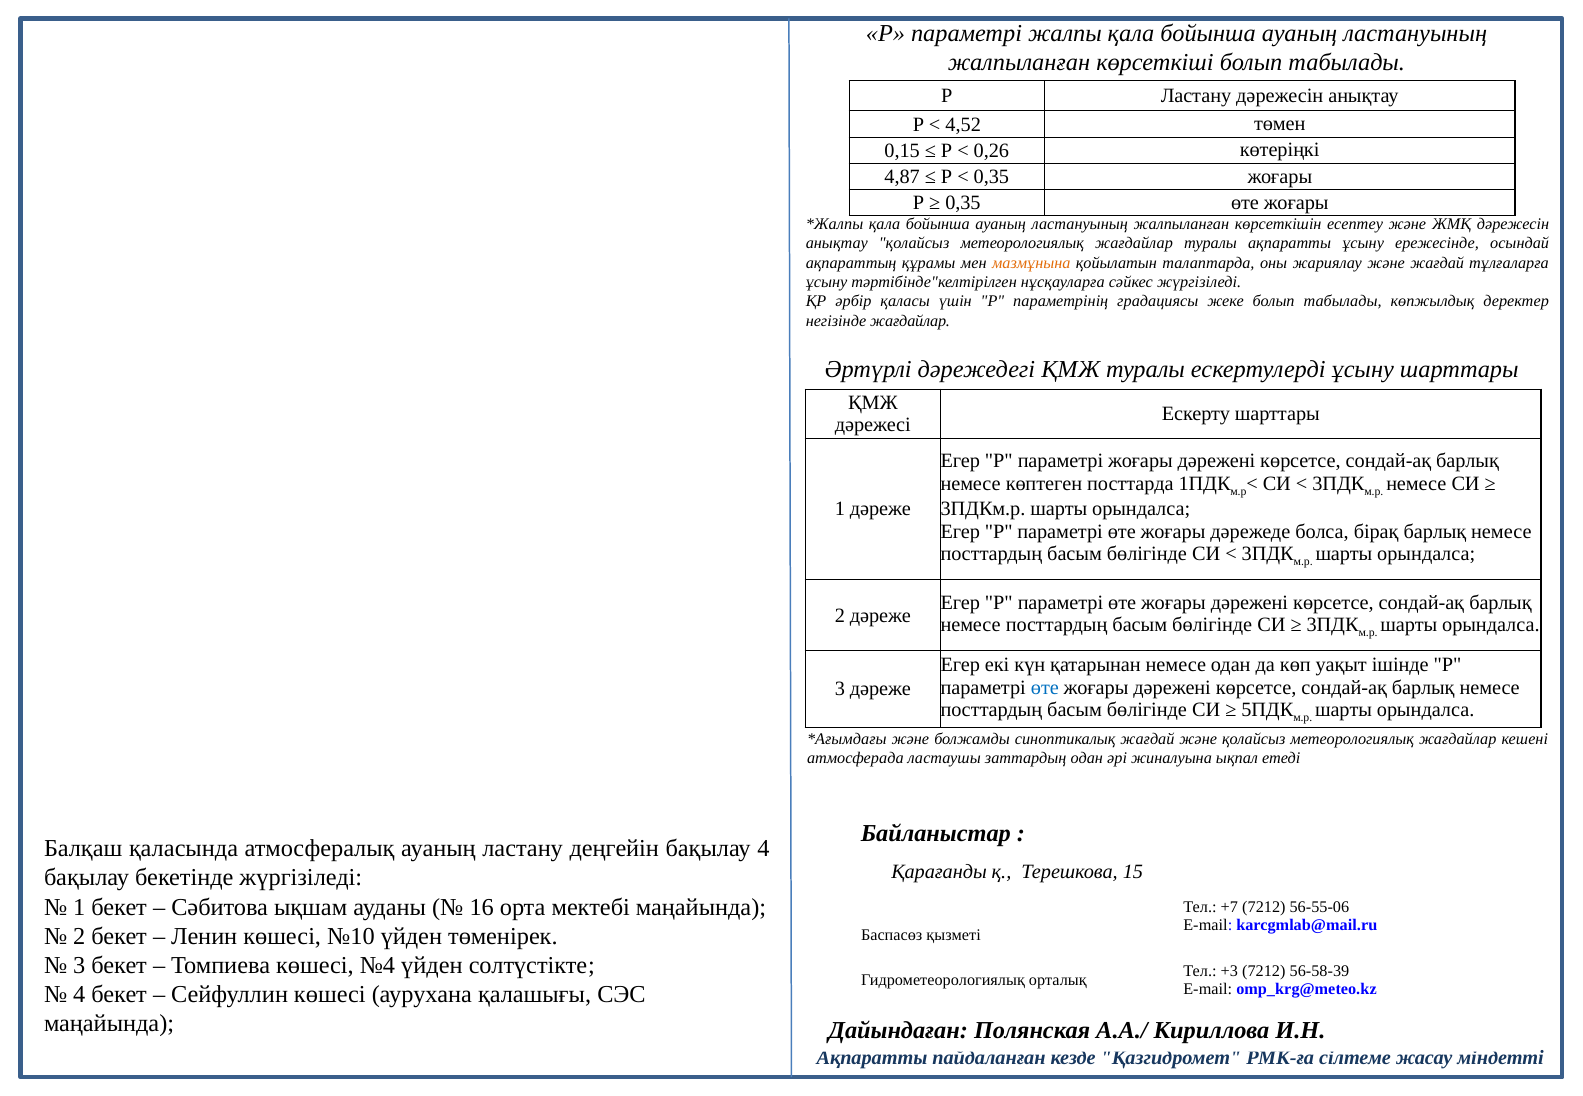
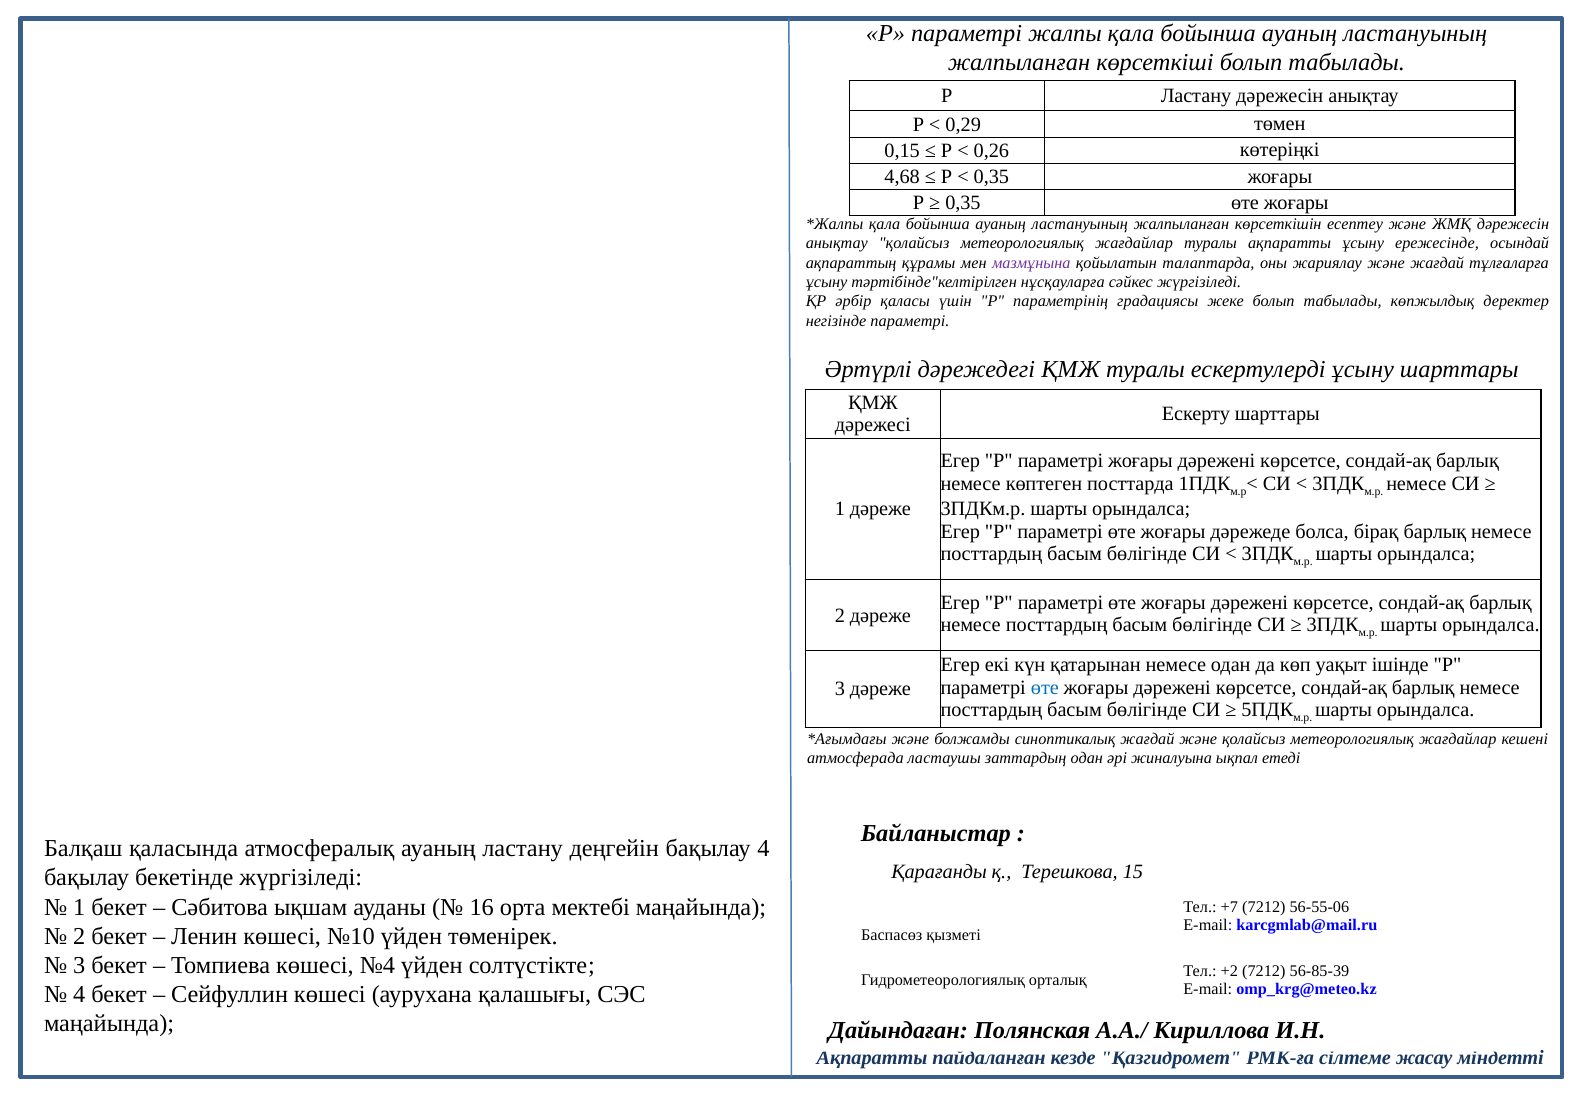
4,52: 4,52 -> 0,29 (963, 125)
4,87: 4,87 -> 4,68 (902, 177)
мазмұнына colour: orange -> purple (1031, 263)
негізінде жағдайлар: жағдайлар -> параметрі (910, 321)
+3: +3 -> +2 (1229, 971)
56-58-39: 56-58-39 -> 56-85-39 (1319, 971)
